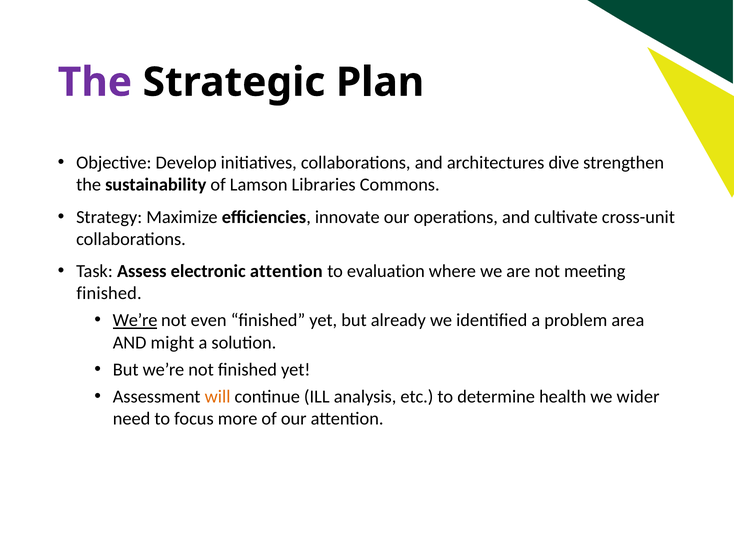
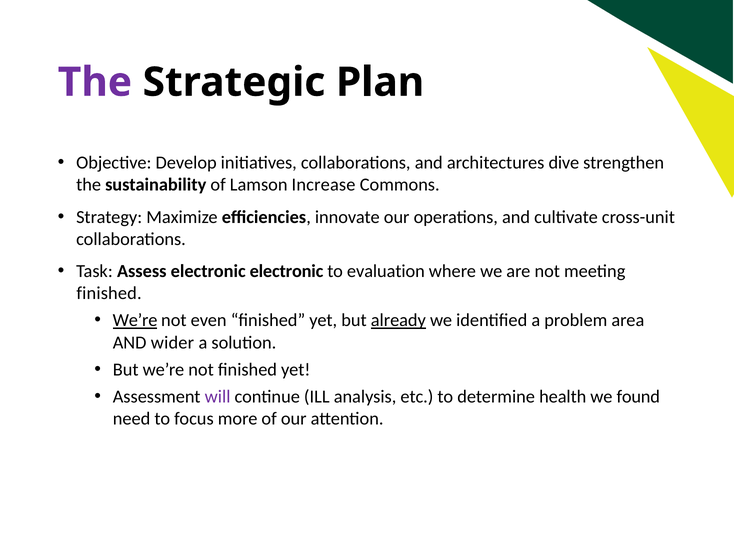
Libraries: Libraries -> Increase (324, 185)
electronic attention: attention -> electronic (286, 271)
already underline: none -> present (398, 320)
might: might -> wider (172, 342)
will colour: orange -> purple (218, 396)
wider: wider -> found (638, 396)
